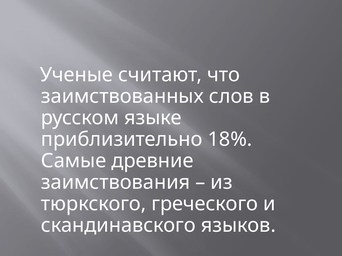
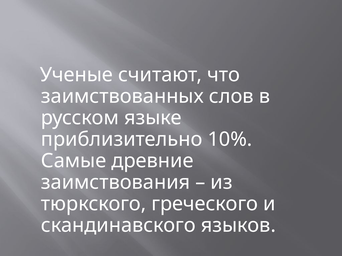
18%: 18% -> 10% (230, 140)
